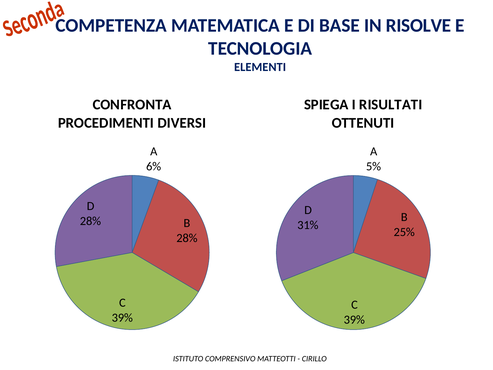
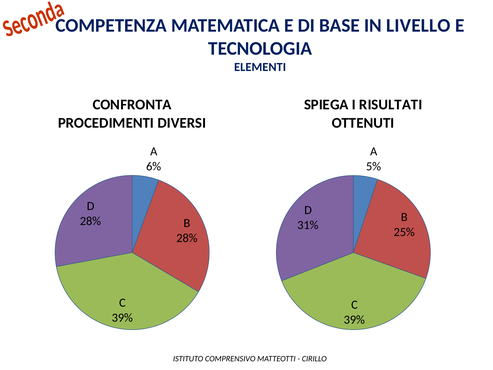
RISOLVE: RISOLVE -> LIVELLO (418, 25)
